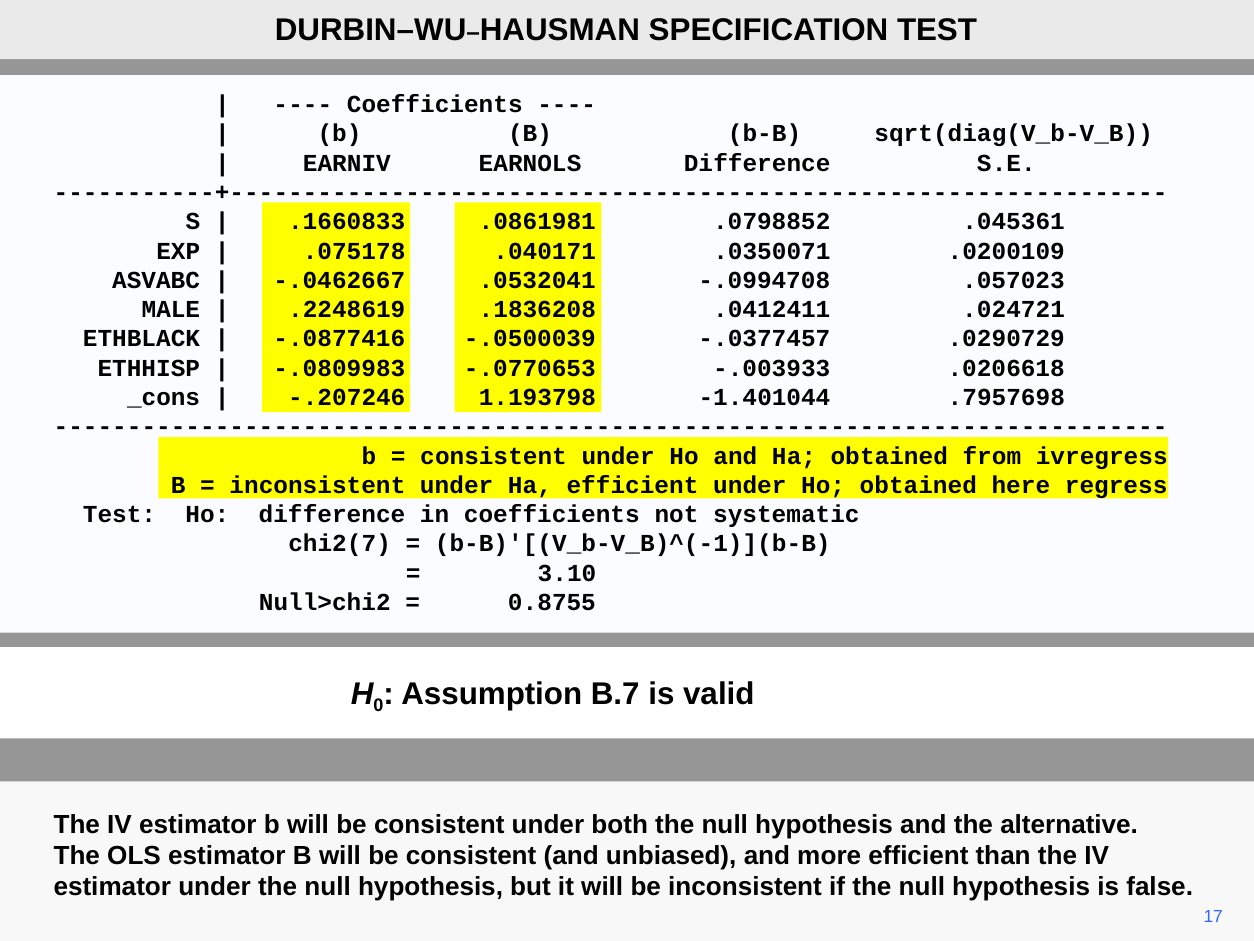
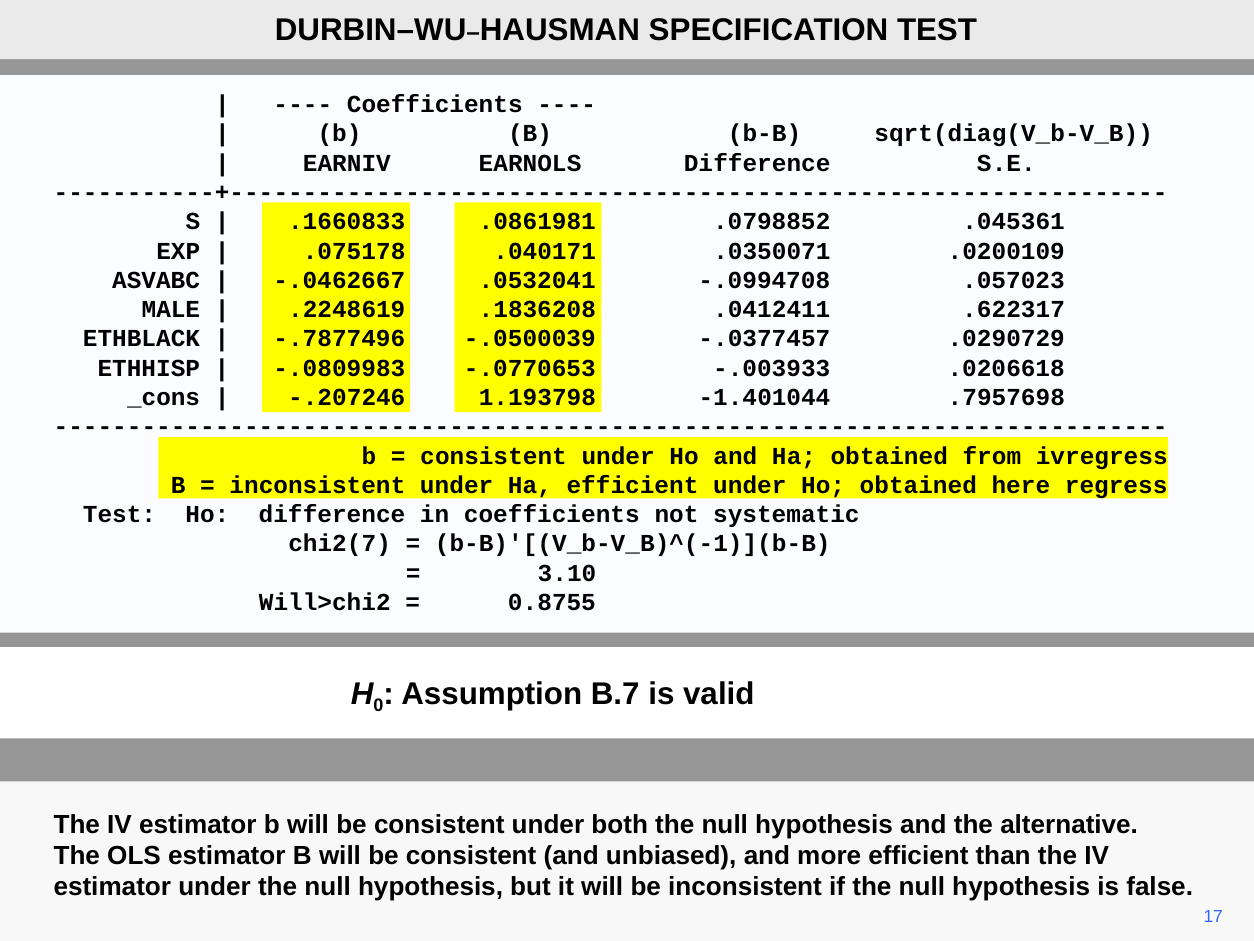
.024721: .024721 -> .622317 (1014, 309)
-.0877416: -.0877416 -> -.7877496 (339, 339)
Null>chi2: Null>chi2 -> Will>chi2 (325, 602)
